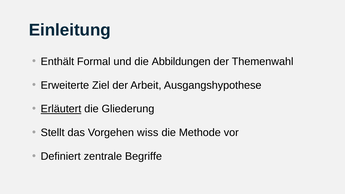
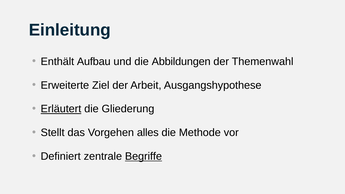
Formal: Formal -> Aufbau (94, 62)
wiss: wiss -> alles (148, 133)
Begriffe underline: none -> present (143, 156)
